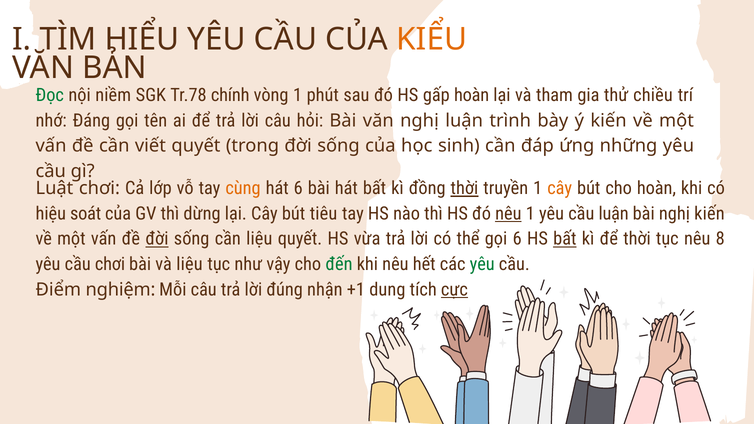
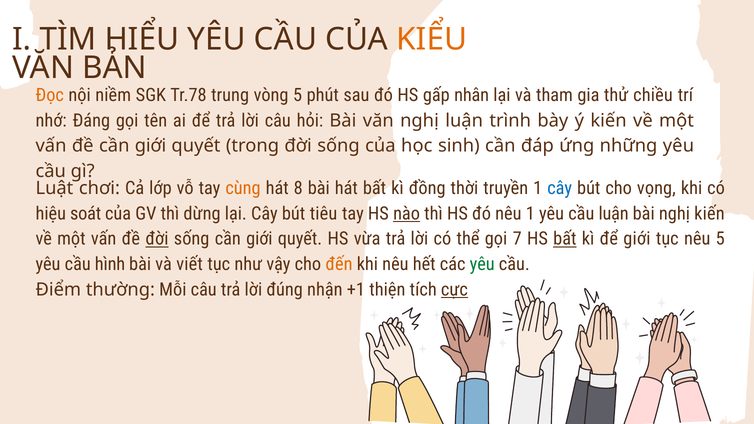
Đọc colour: green -> orange (50, 95)
chính: chính -> trung (230, 95)
vòng 1: 1 -> 5 (298, 95)
gấp hoàn: hoàn -> nhân (472, 95)
đề cần viết: viết -> giới (151, 146)
hát 6: 6 -> 8 (298, 188)
thời underline: present -> none (464, 188)
cây colour: orange -> blue (560, 188)
cho hoàn: hoàn -> vọng (656, 188)
nào underline: none -> present (407, 214)
nêu underline: present -> none (508, 214)
sống cần liệu: liệu -> giới (259, 239)
gọi 6: 6 -> 7 (517, 239)
để thời: thời -> giới (637, 239)
nêu 8: 8 -> 5 (720, 239)
cầu chơi: chơi -> hình (110, 264)
và liệu: liệu -> viết (190, 264)
đến colour: green -> orange (339, 264)
nghiệm: nghiệm -> thường (120, 290)
dung: dung -> thiện (387, 290)
